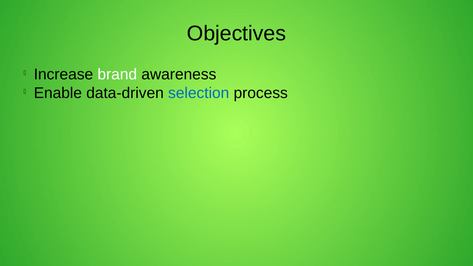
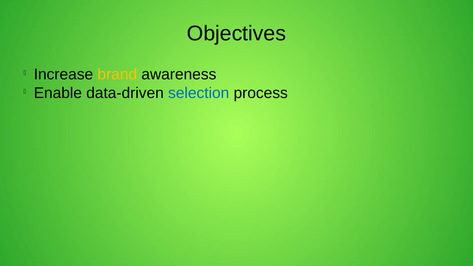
brand colour: white -> yellow (117, 75)
